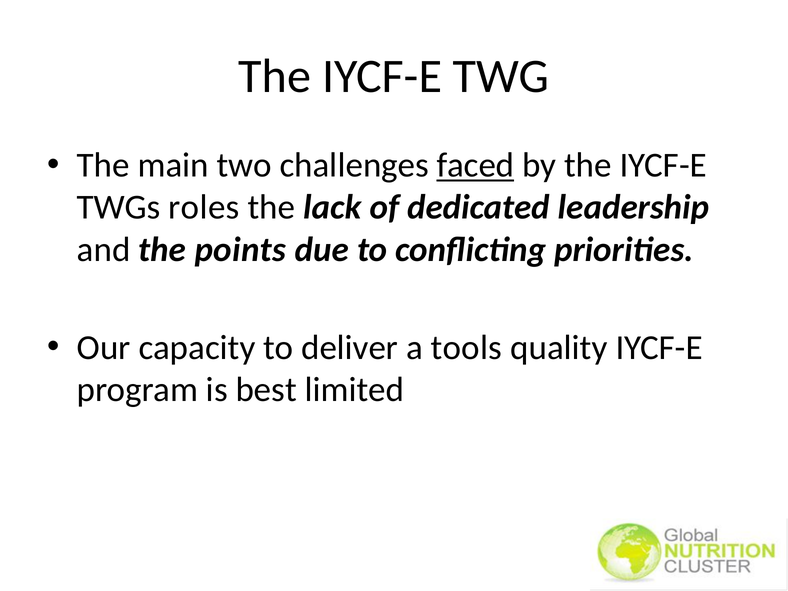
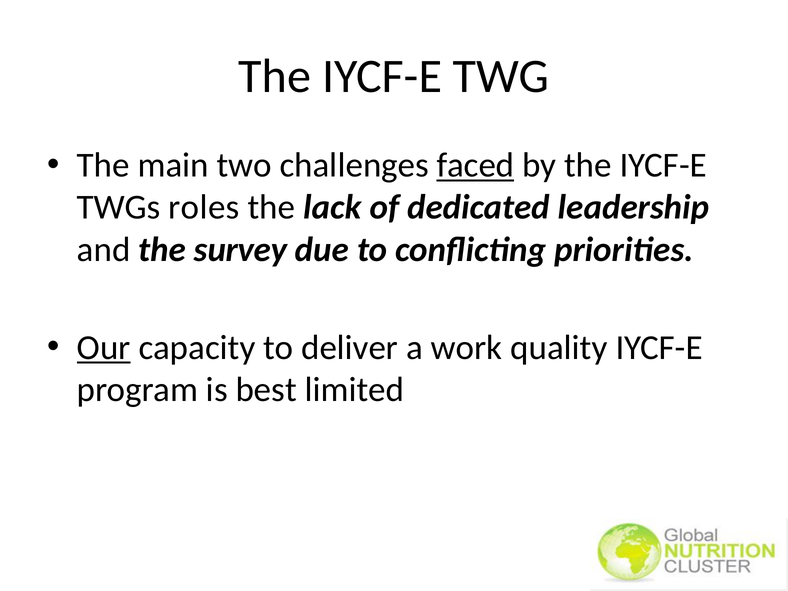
points: points -> survey (241, 249)
Our underline: none -> present (104, 348)
tools: tools -> work (467, 348)
